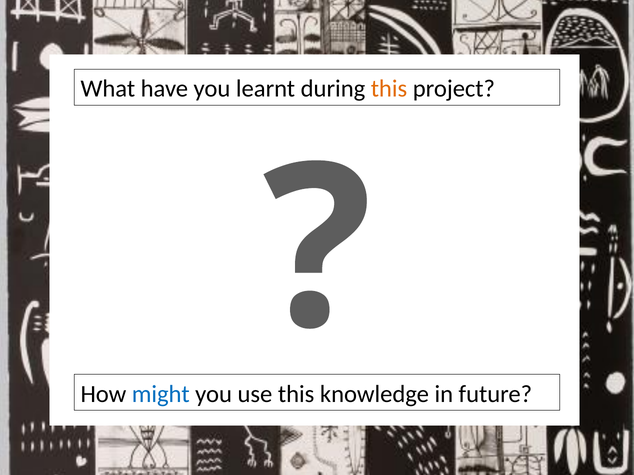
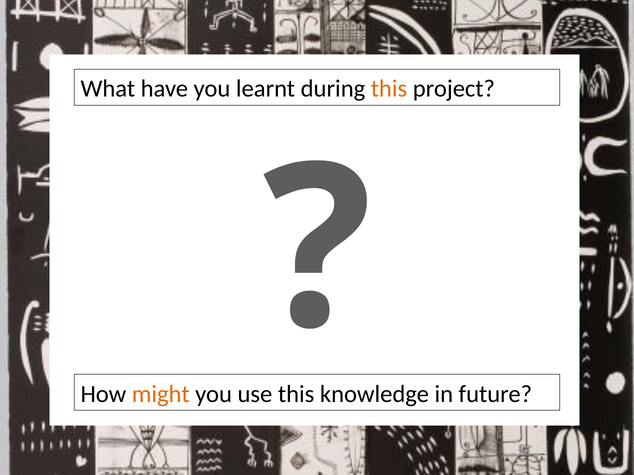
might colour: blue -> orange (161, 394)
